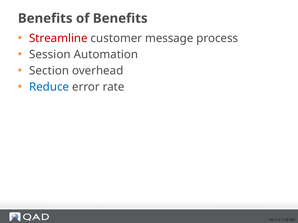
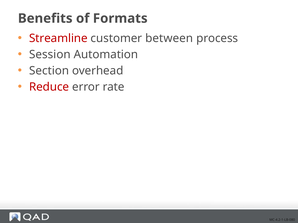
of Benefits: Benefits -> Formats (120, 18)
message: message -> between (169, 38)
Reduce colour: blue -> red (49, 87)
